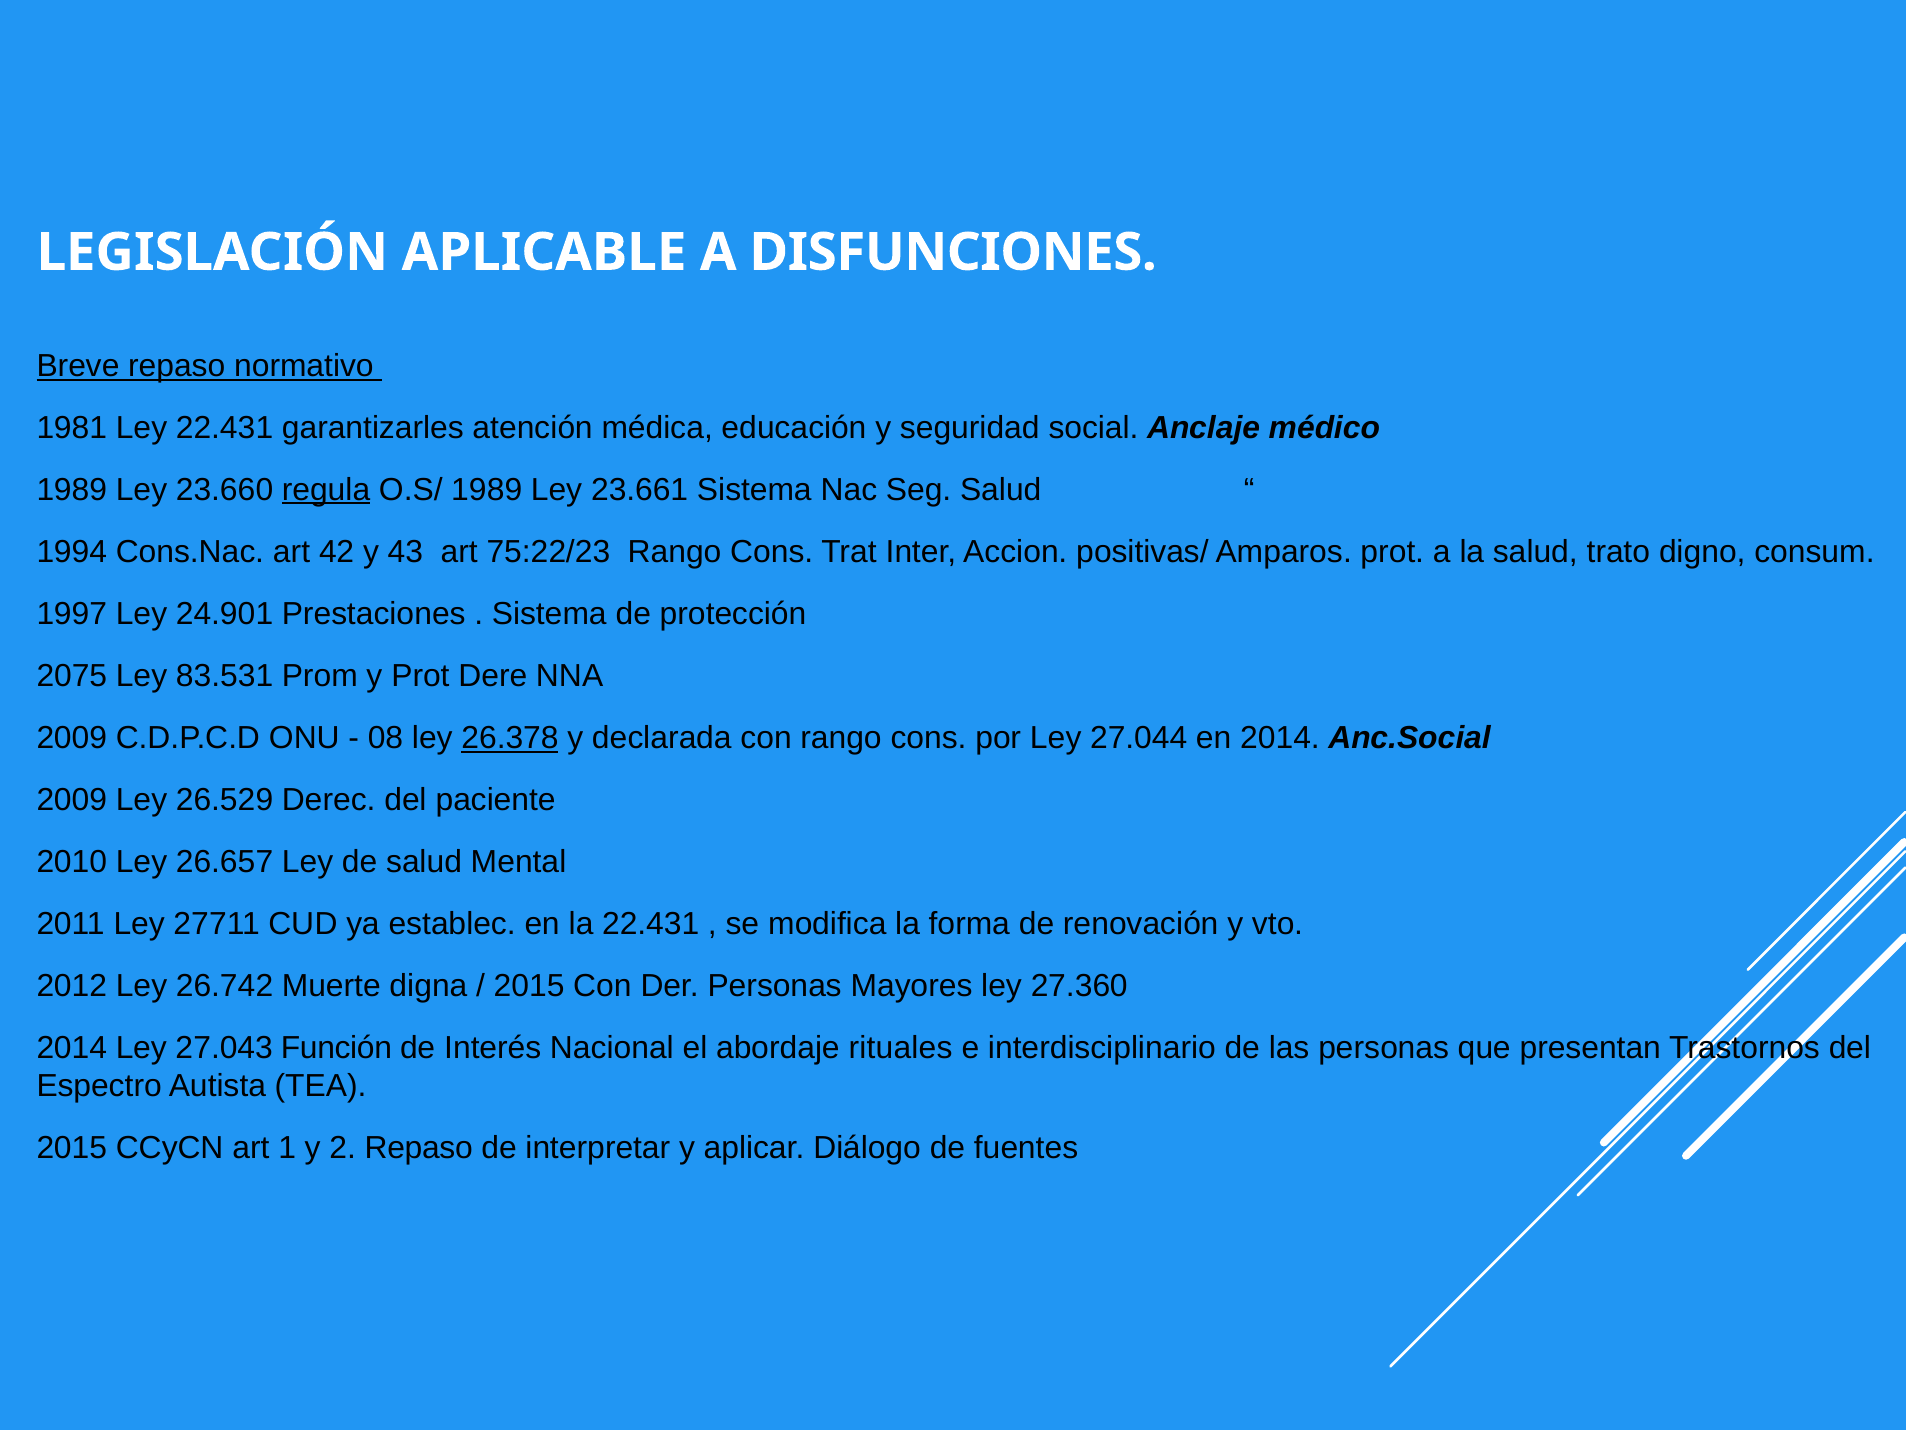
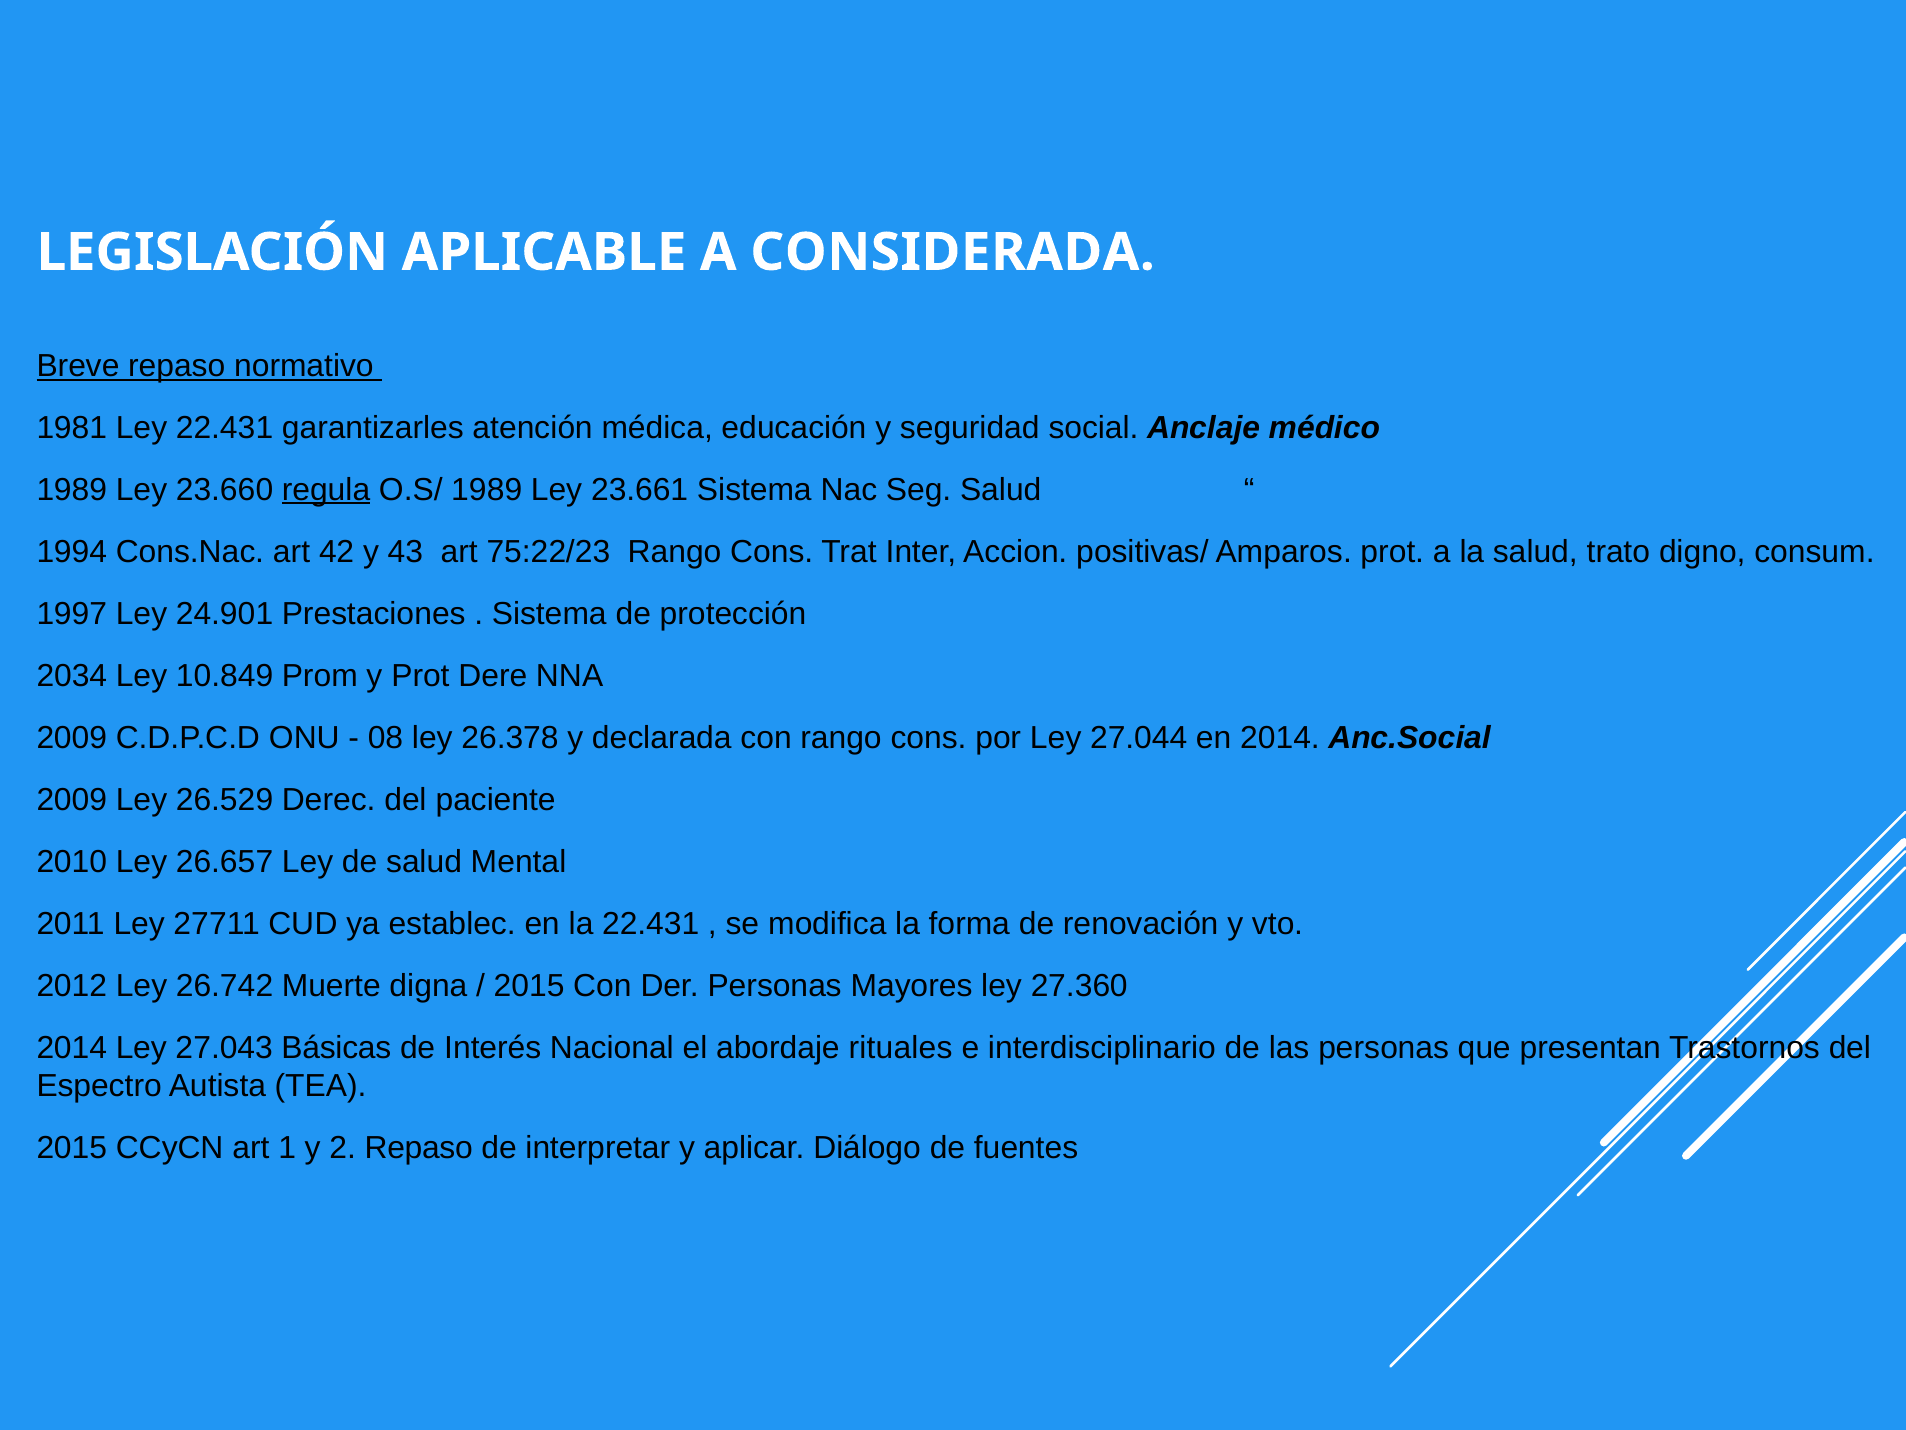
DISFUNCIONES: DISFUNCIONES -> CONSIDERADA (953, 252)
2075: 2075 -> 2034 (72, 676)
83.531: 83.531 -> 10.849 (225, 676)
26.378 underline: present -> none (510, 738)
Función: Función -> Básicas (336, 1048)
